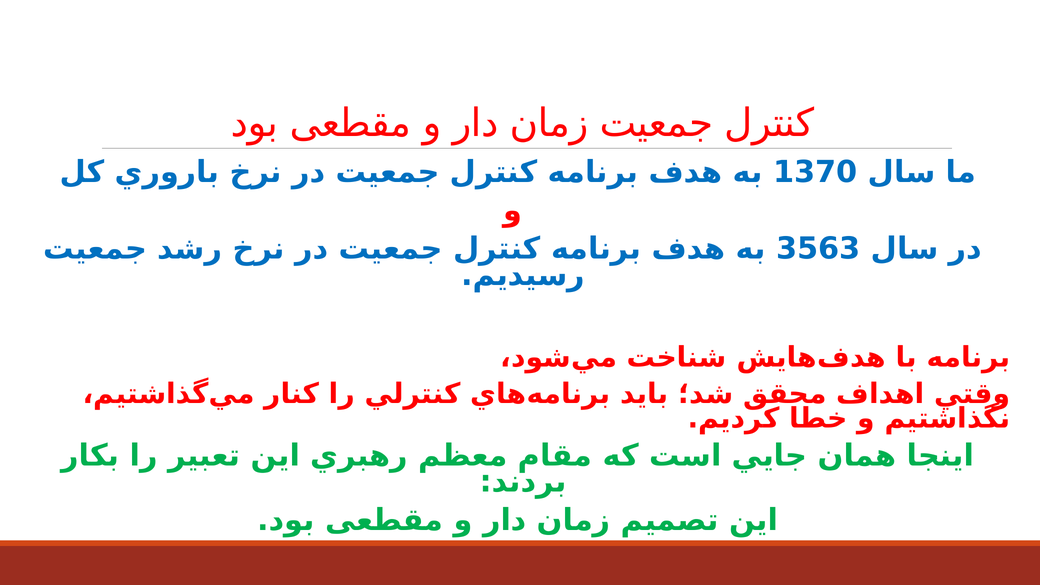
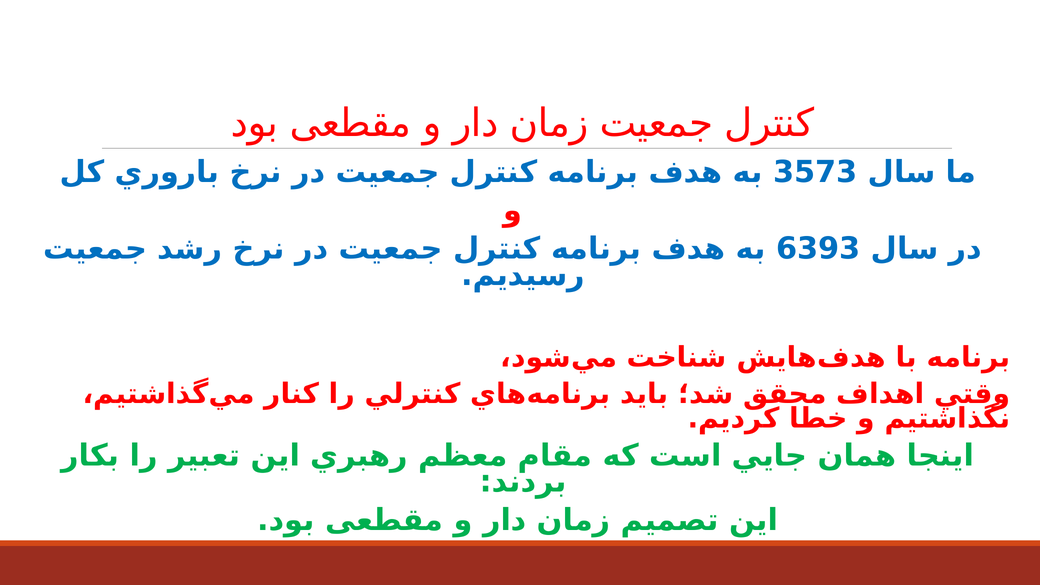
1370: 1370 -> 3573 (815, 172)
3563: 3563 -> 6393 (818, 249)
